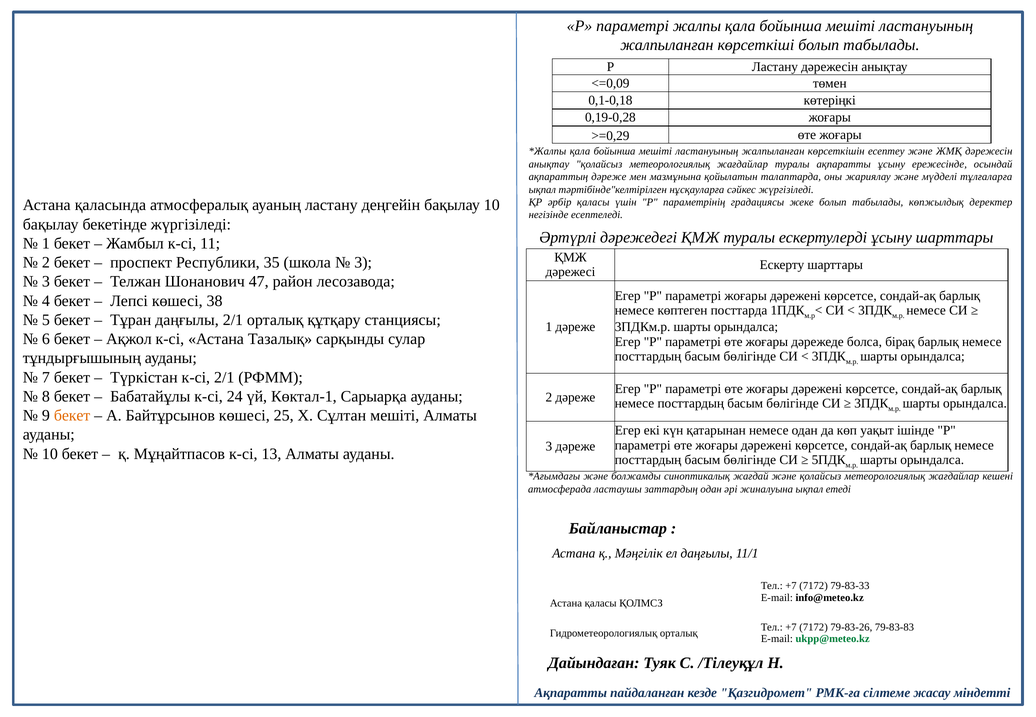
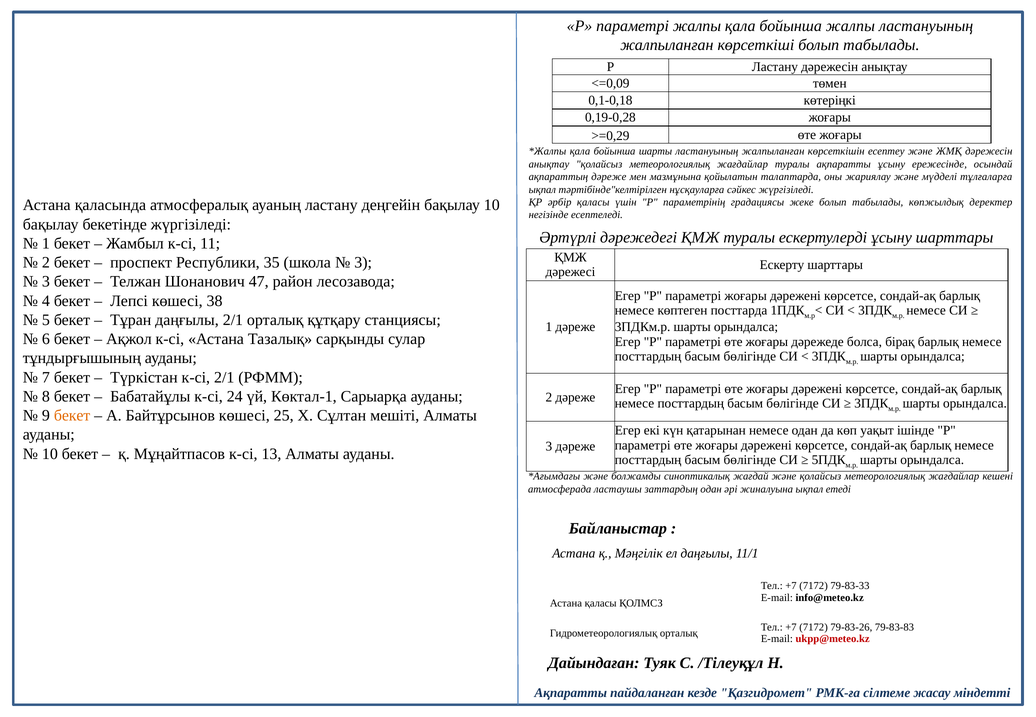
жалпы қала бойынша мешіті: мешіті -> жалпы (850, 26)
мешіті: мешіті -> шарты (656, 151)
ukpp@meteo.kz colour: green -> red (833, 639)
